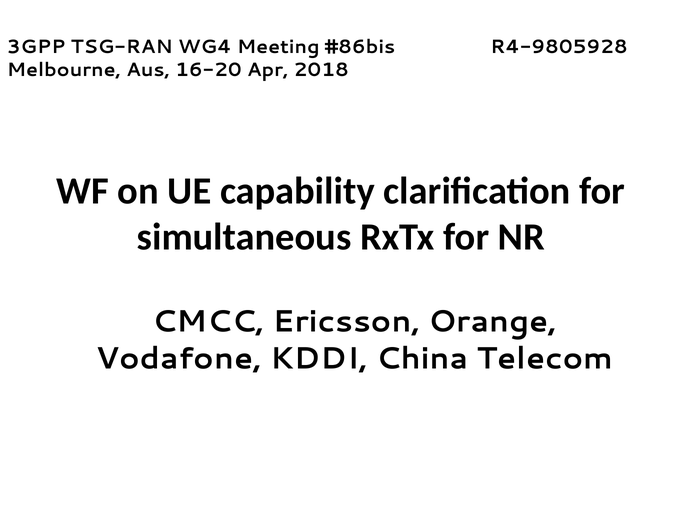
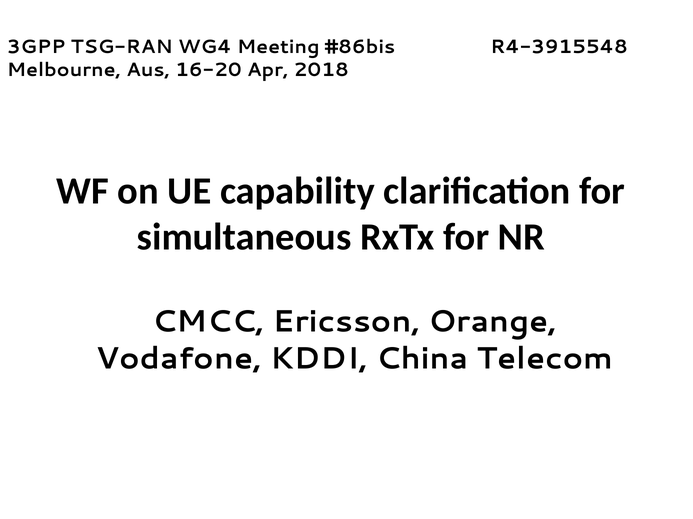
R4-9805928: R4-9805928 -> R4-3915548 (559, 47)
